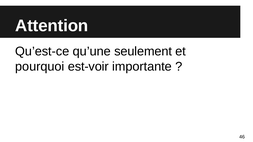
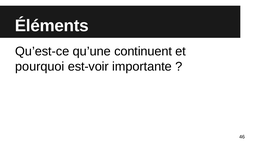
Attention: Attention -> Éléments (52, 26)
seulement: seulement -> continuent (143, 51)
